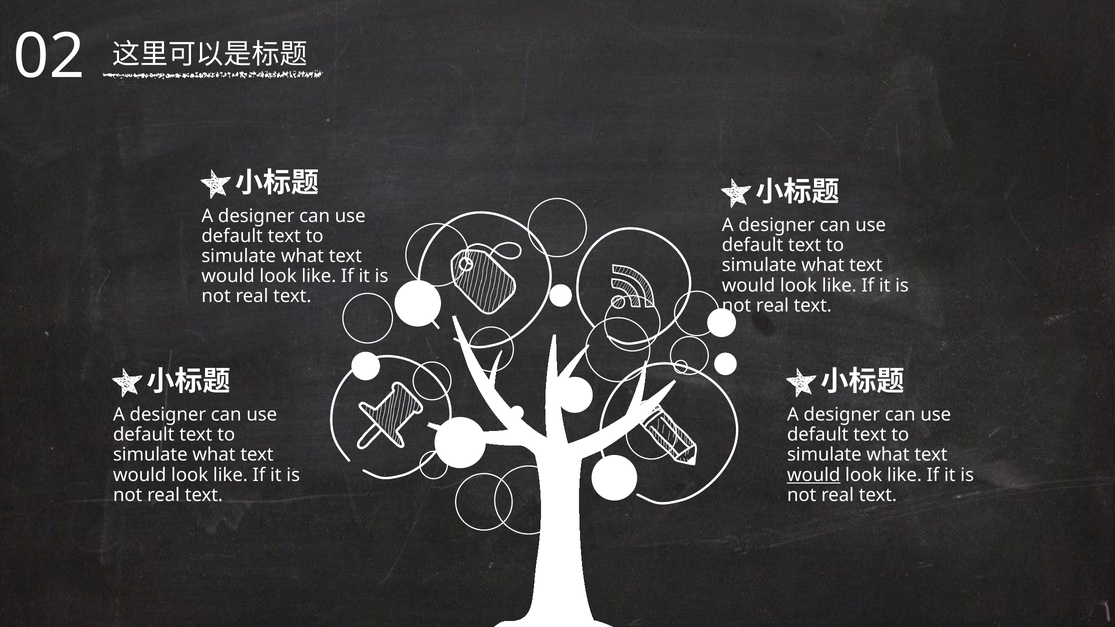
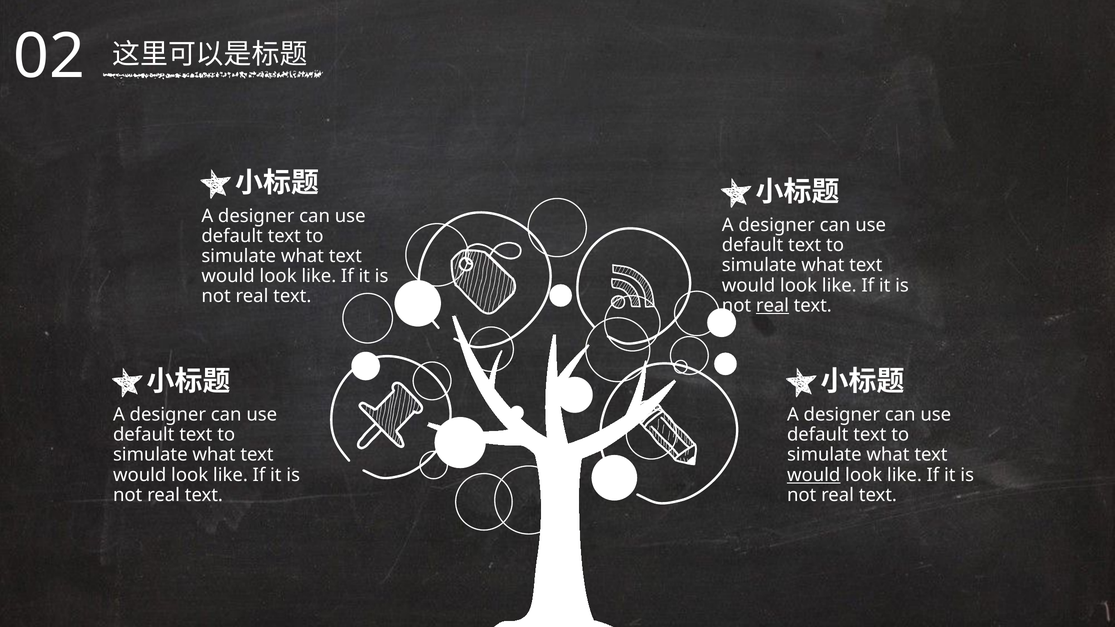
real underline: none -> present (772, 306)
